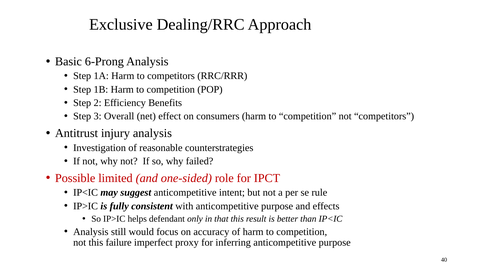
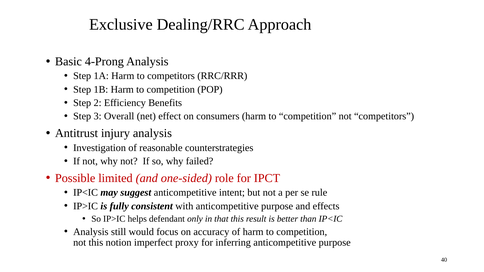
6-Prong: 6-Prong -> 4-Prong (104, 62)
failure: failure -> notion (119, 243)
